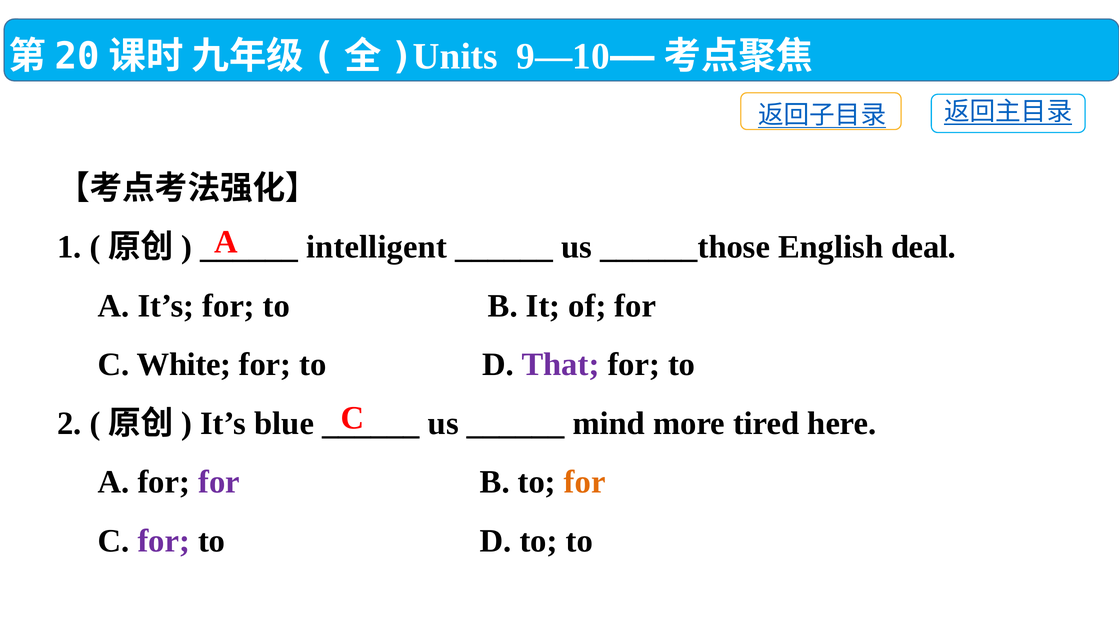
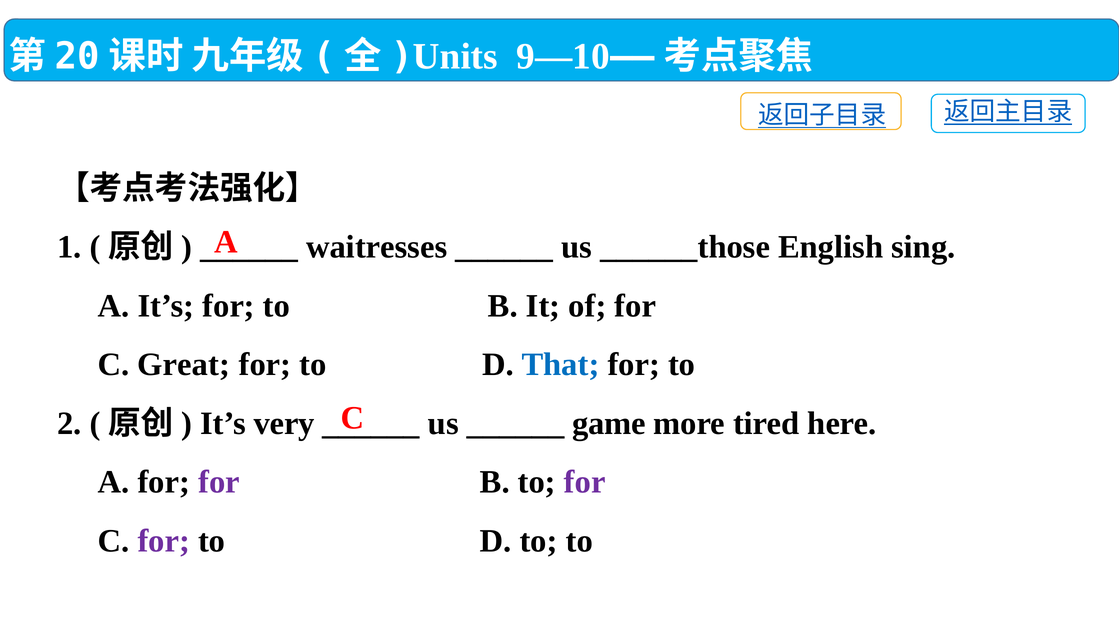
intelligent: intelligent -> waitresses (377, 247)
deal: deal -> sing (923, 247)
White: White -> Great (184, 365)
That colour: purple -> blue (561, 365)
blue: blue -> very (284, 424)
mind: mind -> game (609, 424)
for colour: orange -> purple (585, 482)
